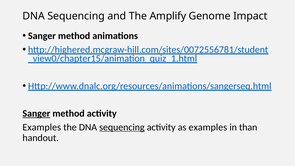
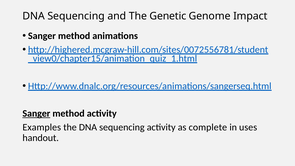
Amplify: Amplify -> Genetic (168, 16)
sequencing underline: present -> none (122, 127)
as examples: examples -> complete (208, 127)
than: than -> uses (248, 127)
